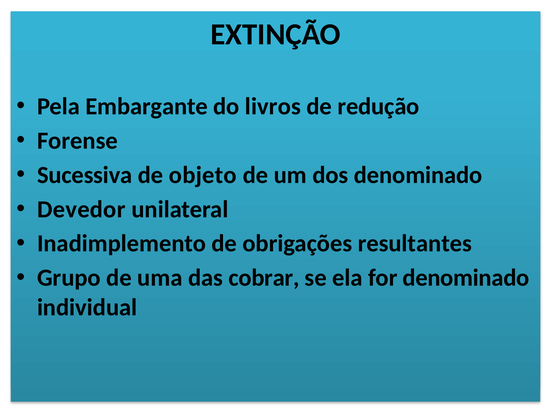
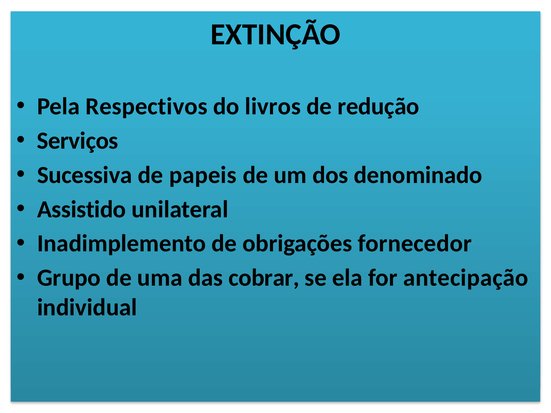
Embargante: Embargante -> Respectivos (146, 106)
Forense: Forense -> Serviços (78, 141)
objeto: objeto -> papeis (203, 175)
Devedor: Devedor -> Assistido (82, 209)
resultantes: resultantes -> fornecedor (415, 244)
for denominado: denominado -> antecipação (466, 278)
